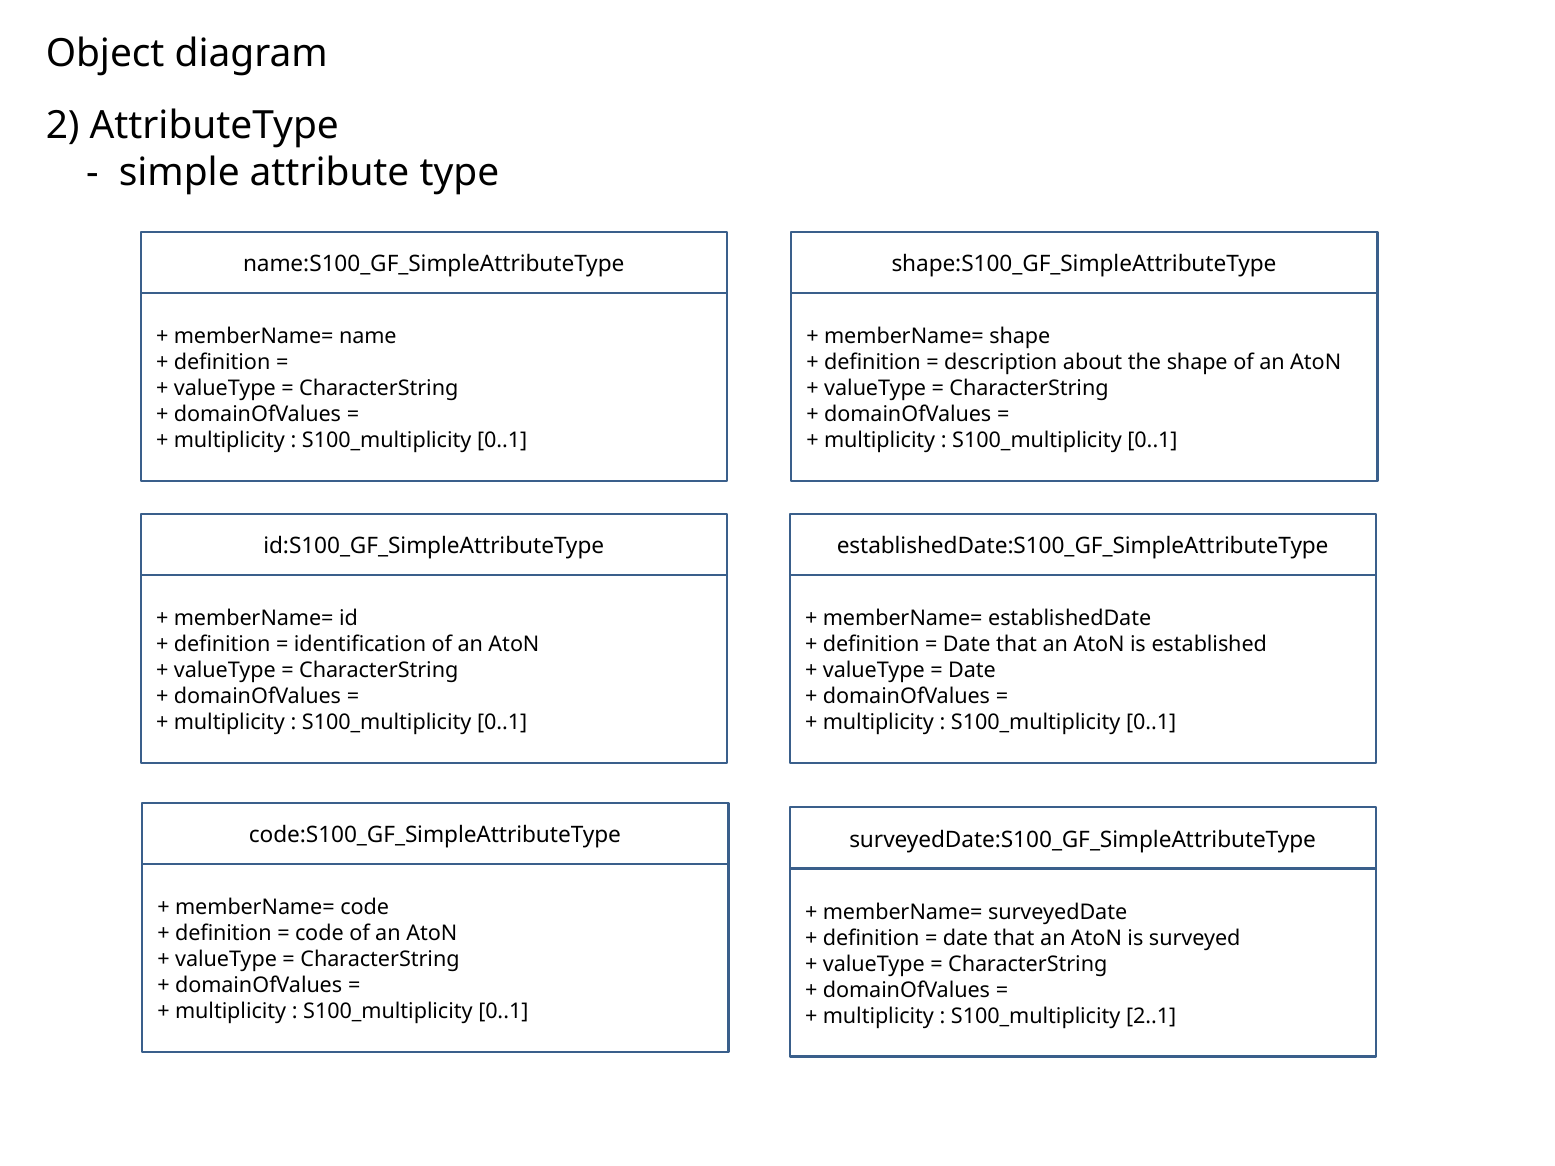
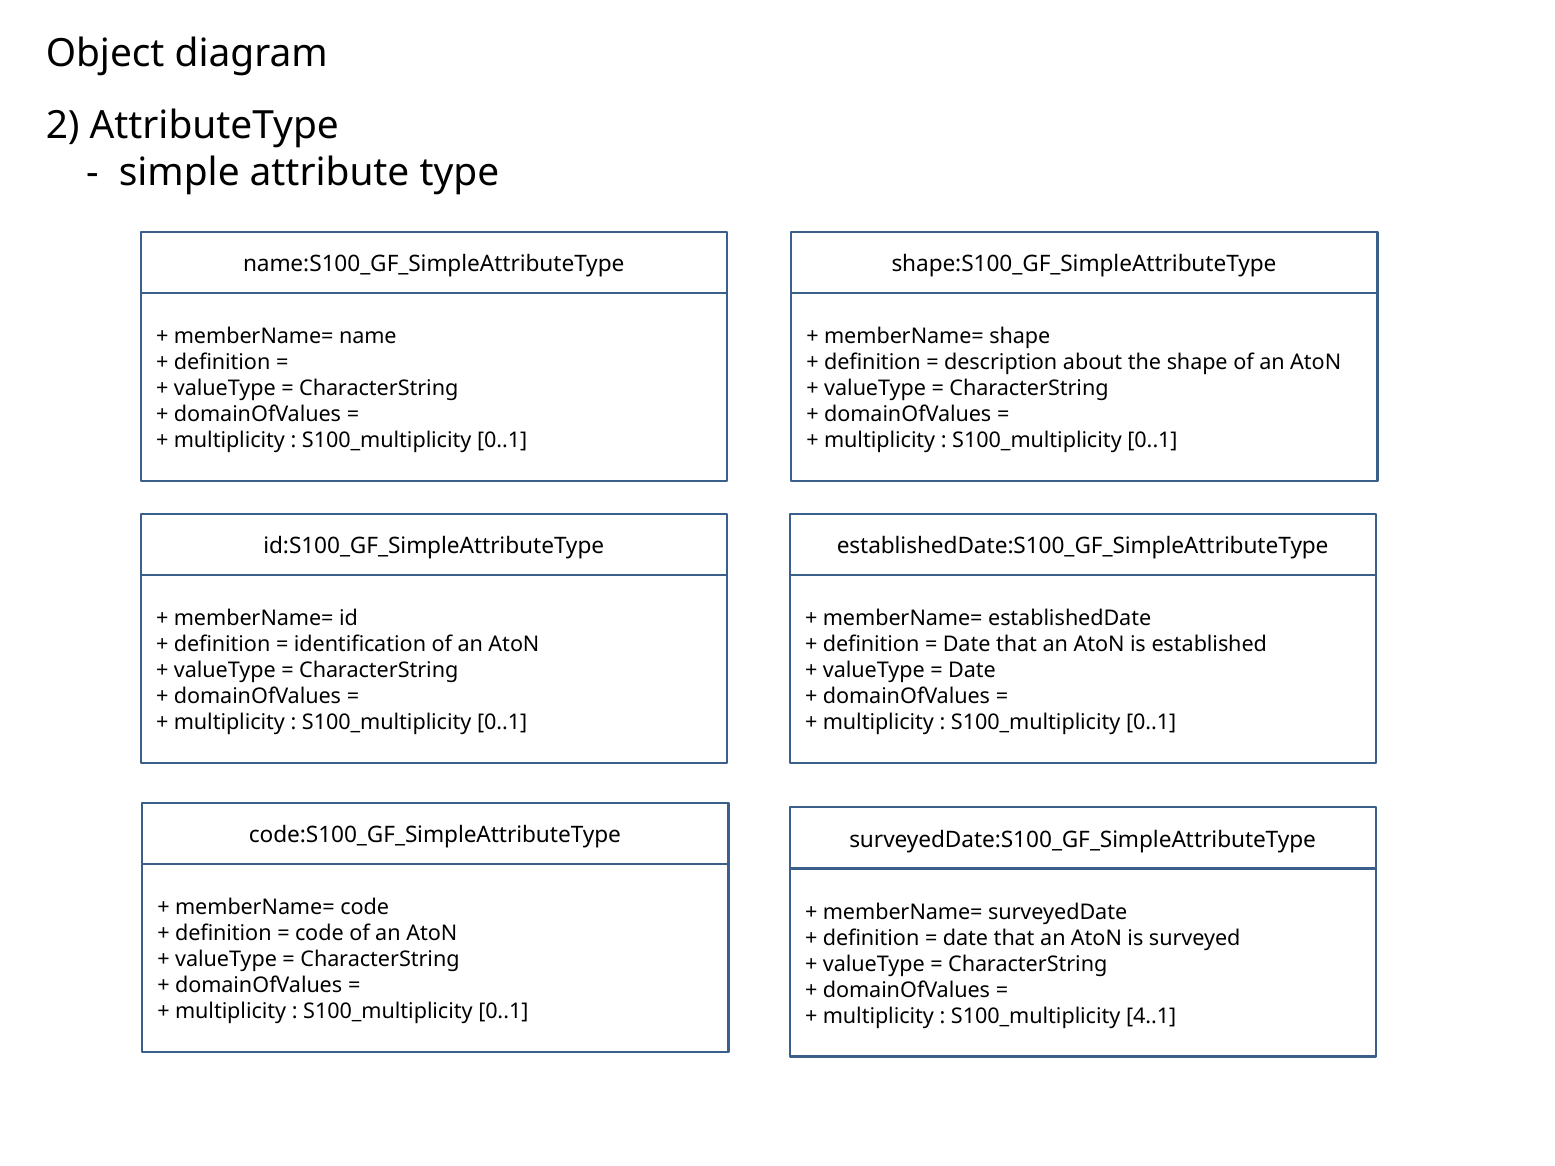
2..1: 2..1 -> 4..1 (1151, 1016)
